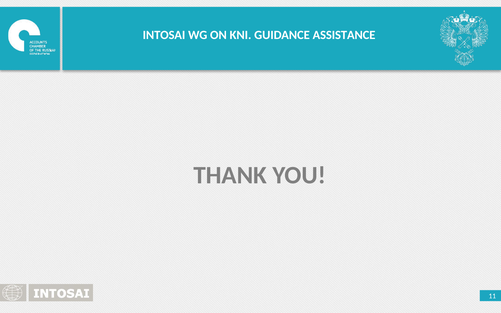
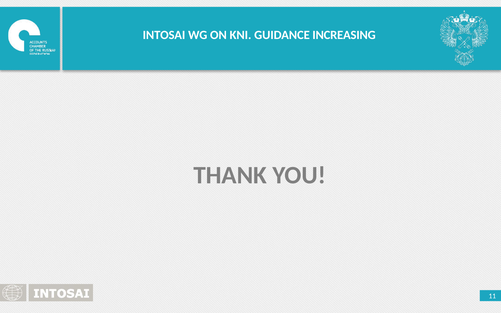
ASSISTANCE: ASSISTANCE -> INCREASING (344, 35)
